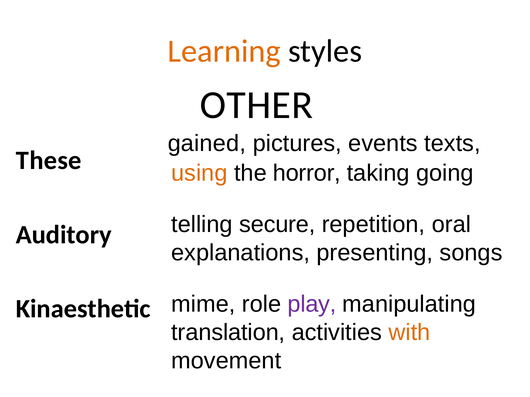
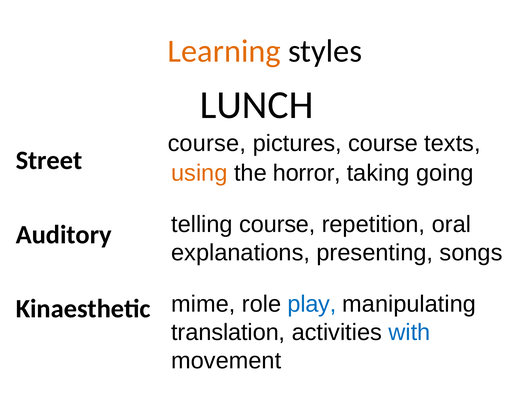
OTHER: OTHER -> LUNCH (257, 105)
gained: gained -> course (207, 144)
pictures events: events -> course (383, 144)
These: These -> Street (49, 161)
telling secure: secure -> course (277, 225)
play colour: purple -> blue (312, 304)
with colour: orange -> blue (409, 333)
